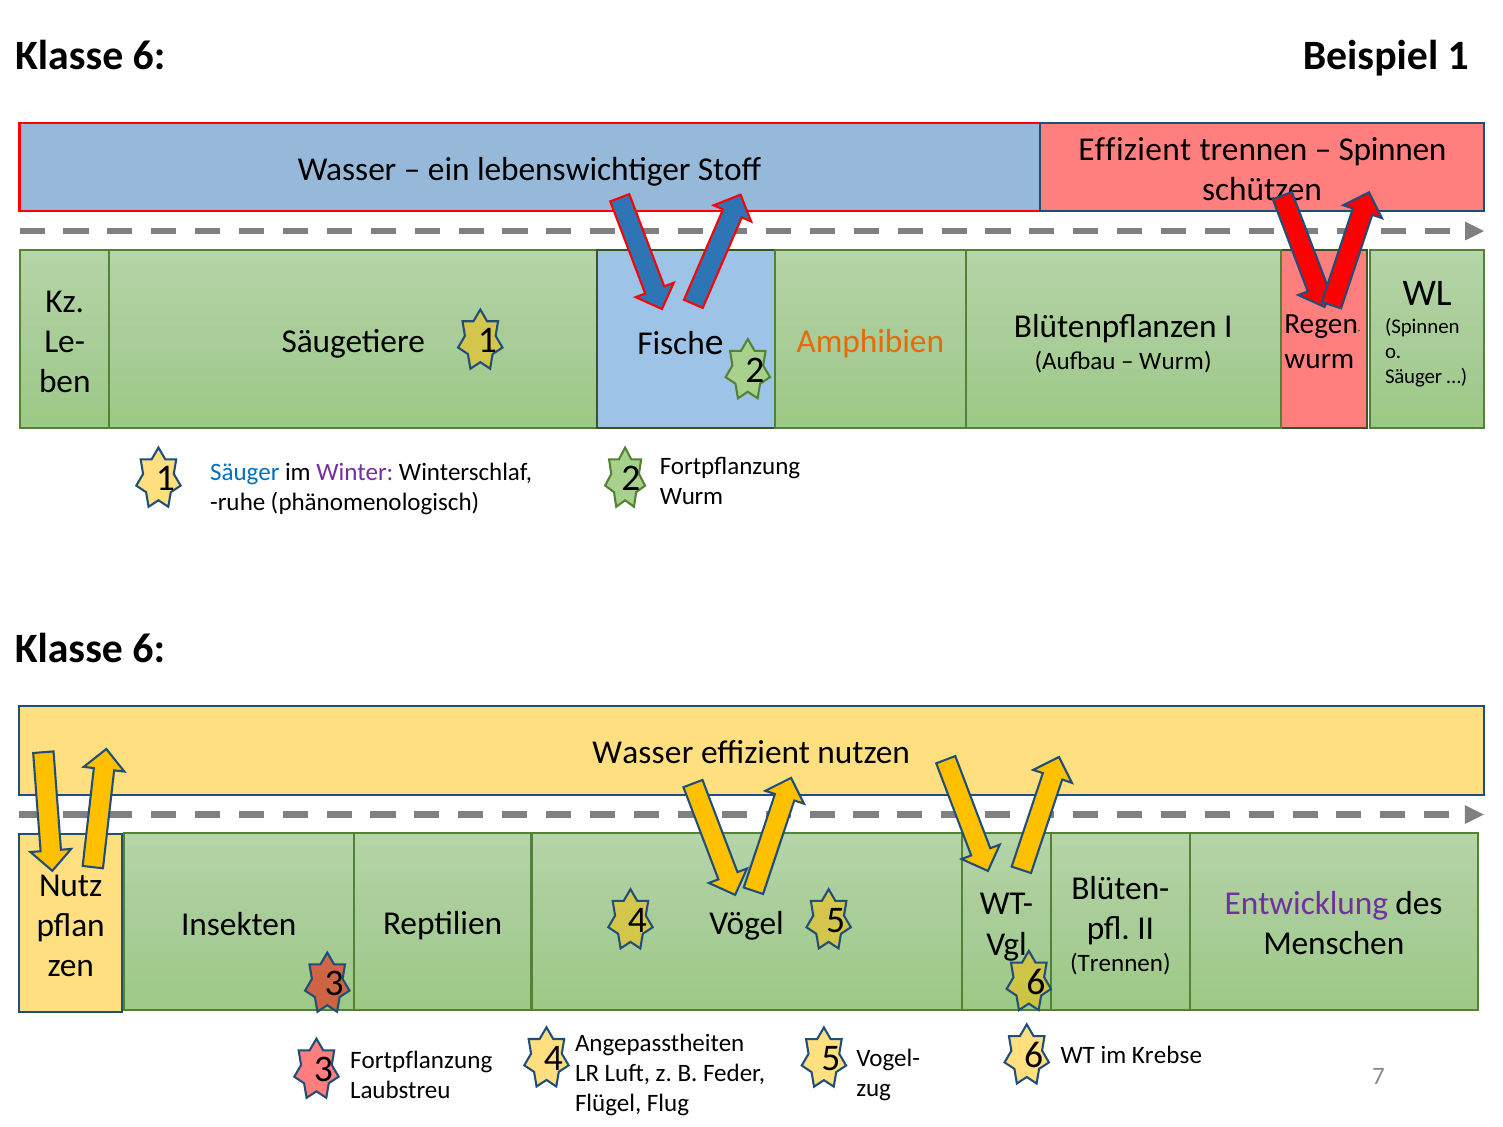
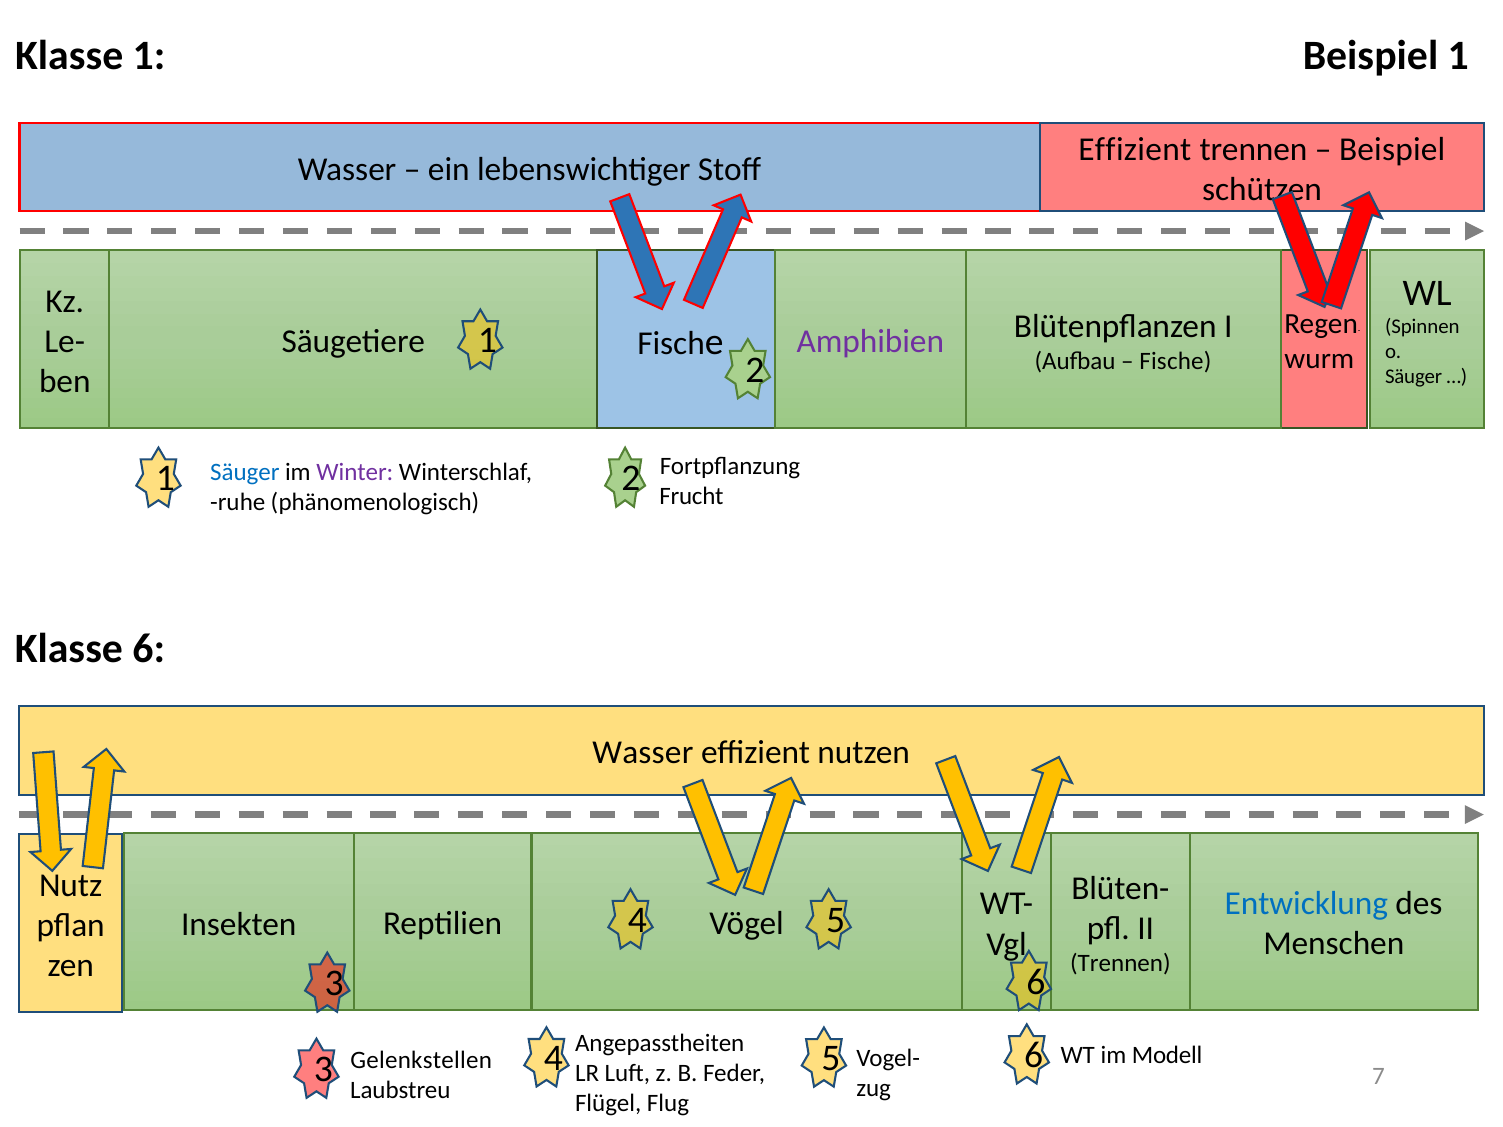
6: 6 -> 1 (149, 55)
Spinnen: Spinnen -> Beispiel (1392, 149)
Amphibien colour: orange -> purple (870, 341)
Wurm: Wurm -> Fische (1175, 361)
Wurm: Wurm -> Frucht (691, 497)
Entwicklung colour: purple -> blue (1306, 904)
Krebse: Krebse -> Modell (1167, 1056)
3 Fortpflanzung: Fortpflanzung -> Gelenkstellen (421, 1060)
